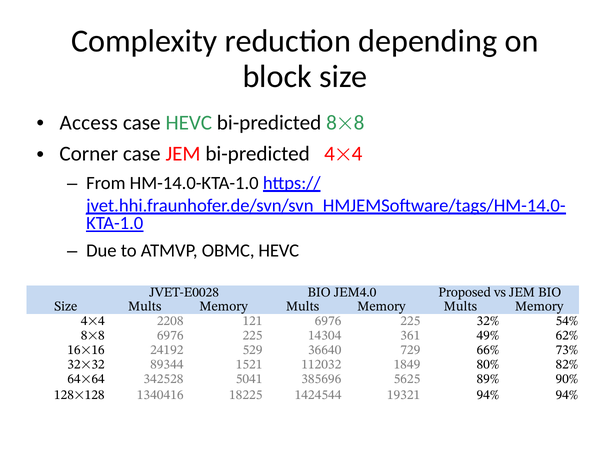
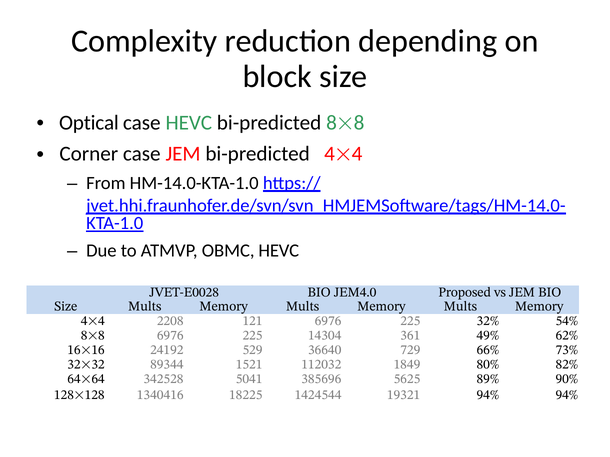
Access: Access -> Optical (89, 123)
